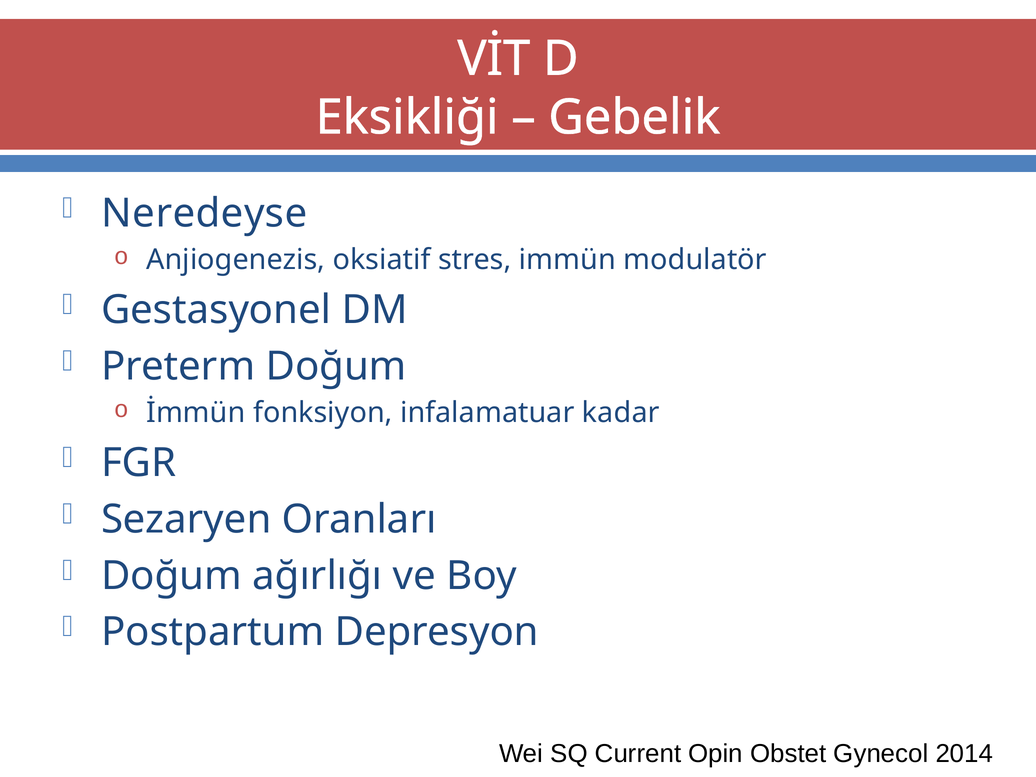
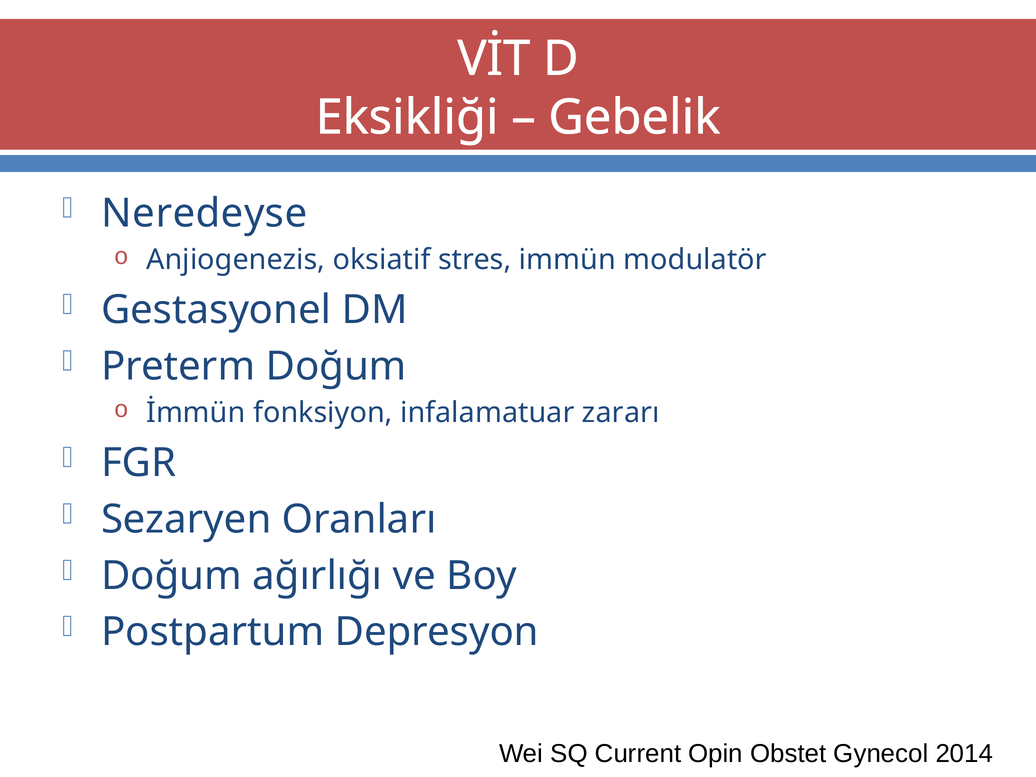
kadar: kadar -> zararı (621, 413)
